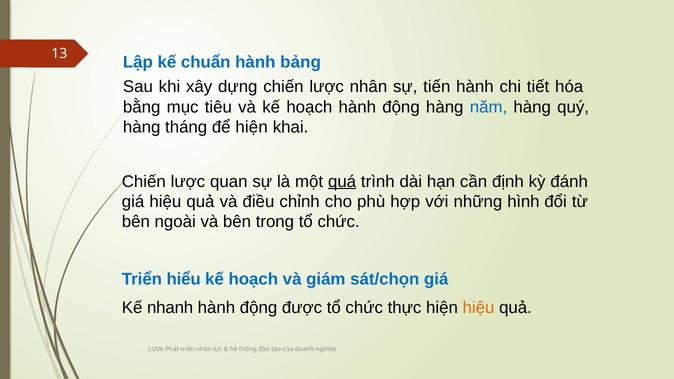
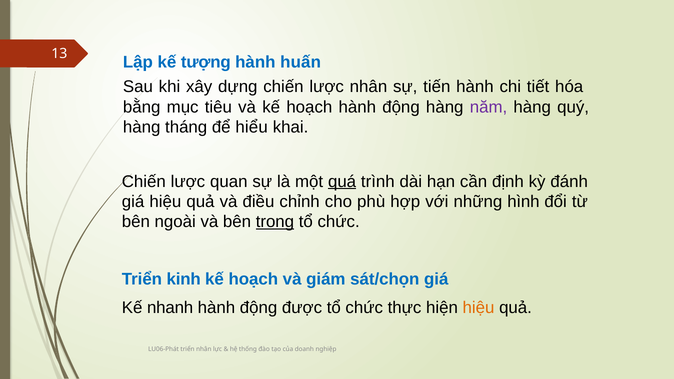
chuẩn: chuẩn -> tượng (206, 62)
bảng: bảng -> huấn (301, 62)
năm colour: blue -> purple (488, 107)
để hiện: hiện -> hiểu (252, 127)
trong underline: none -> present (275, 222)
hiểu: hiểu -> kinh (184, 279)
